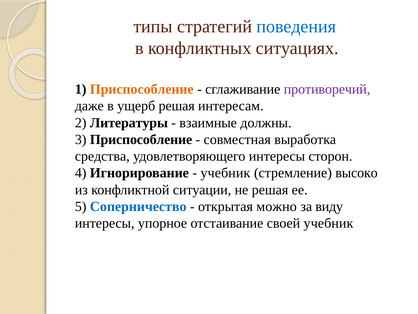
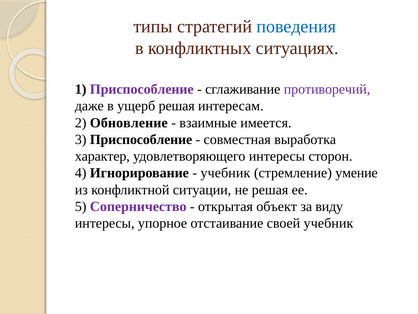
Приспособление colour: orange -> purple (142, 89)
Литературы: Литературы -> Обновление (129, 123)
должны: должны -> имеется (266, 123)
средства: средства -> характер (102, 156)
высоко: высоко -> умение (357, 173)
Соперничество colour: blue -> purple (138, 206)
можно: можно -> объект (277, 206)
